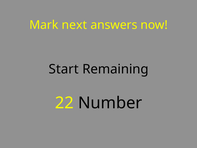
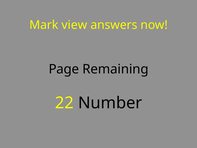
next: next -> view (74, 25)
Start: Start -> Page (64, 69)
